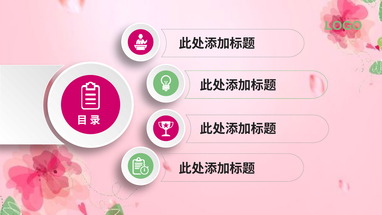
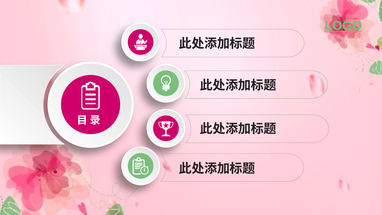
LOGO underline: none -> present (343, 26)
